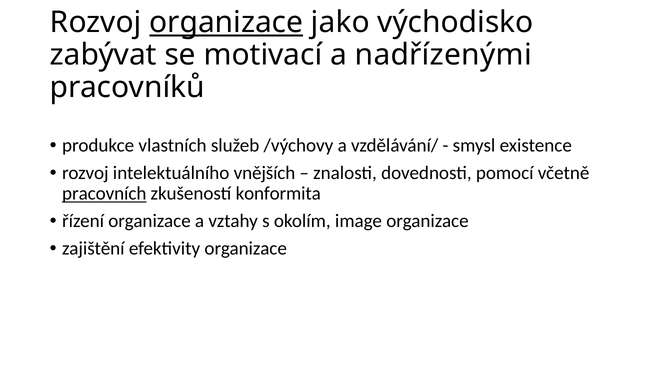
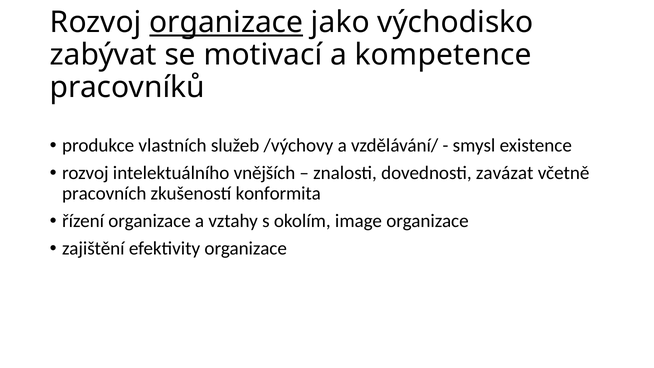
nadřízenými: nadřízenými -> kompetence (443, 55)
pomocí: pomocí -> zavázat (505, 173)
pracovních underline: present -> none (104, 194)
